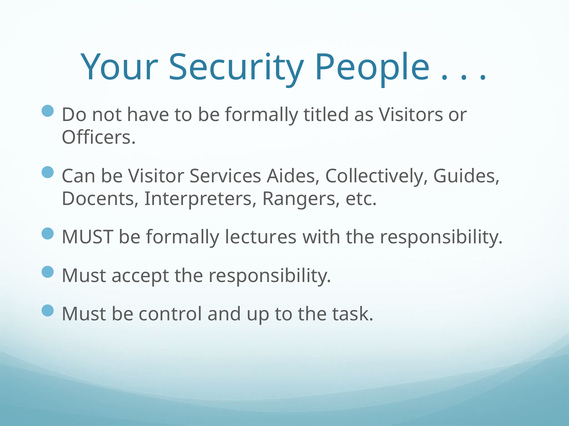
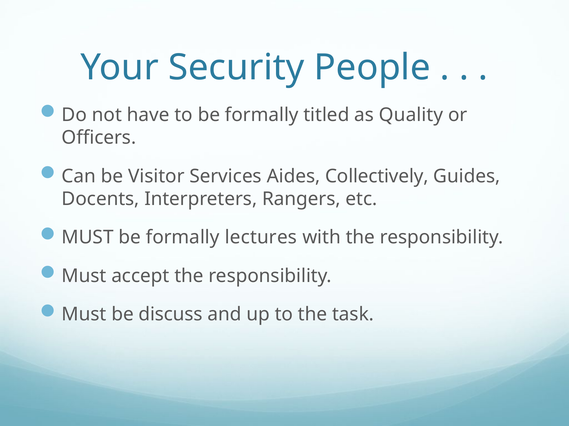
Visitors: Visitors -> Quality (411, 115)
control: control -> discuss (171, 315)
